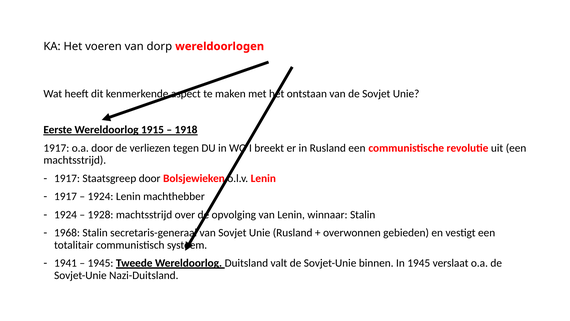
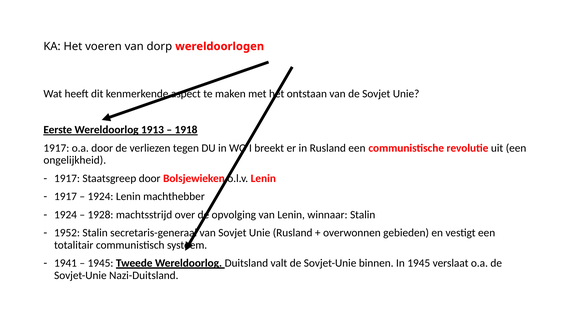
1915: 1915 -> 1913 (153, 130)
machtsstrijd: machtsstrijd -> ongelijkheid (75, 160)
1968: 1968 -> 1952 (67, 233)
